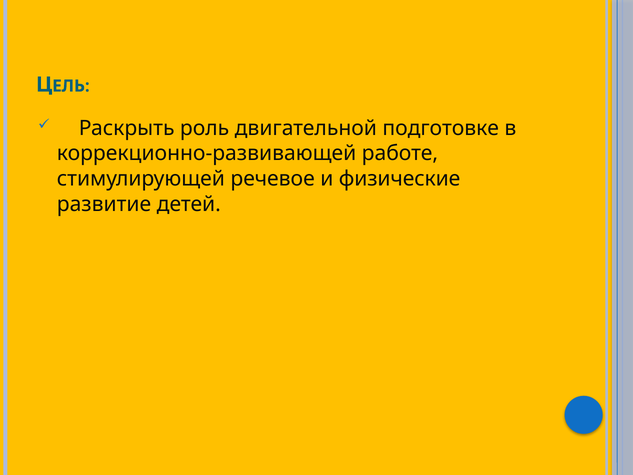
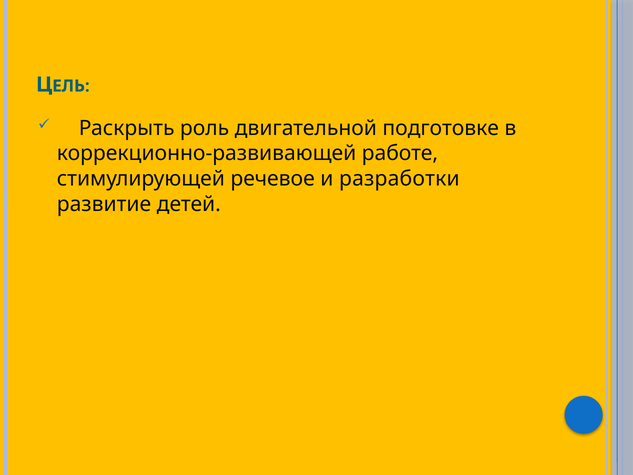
физические: физические -> разработки (399, 179)
